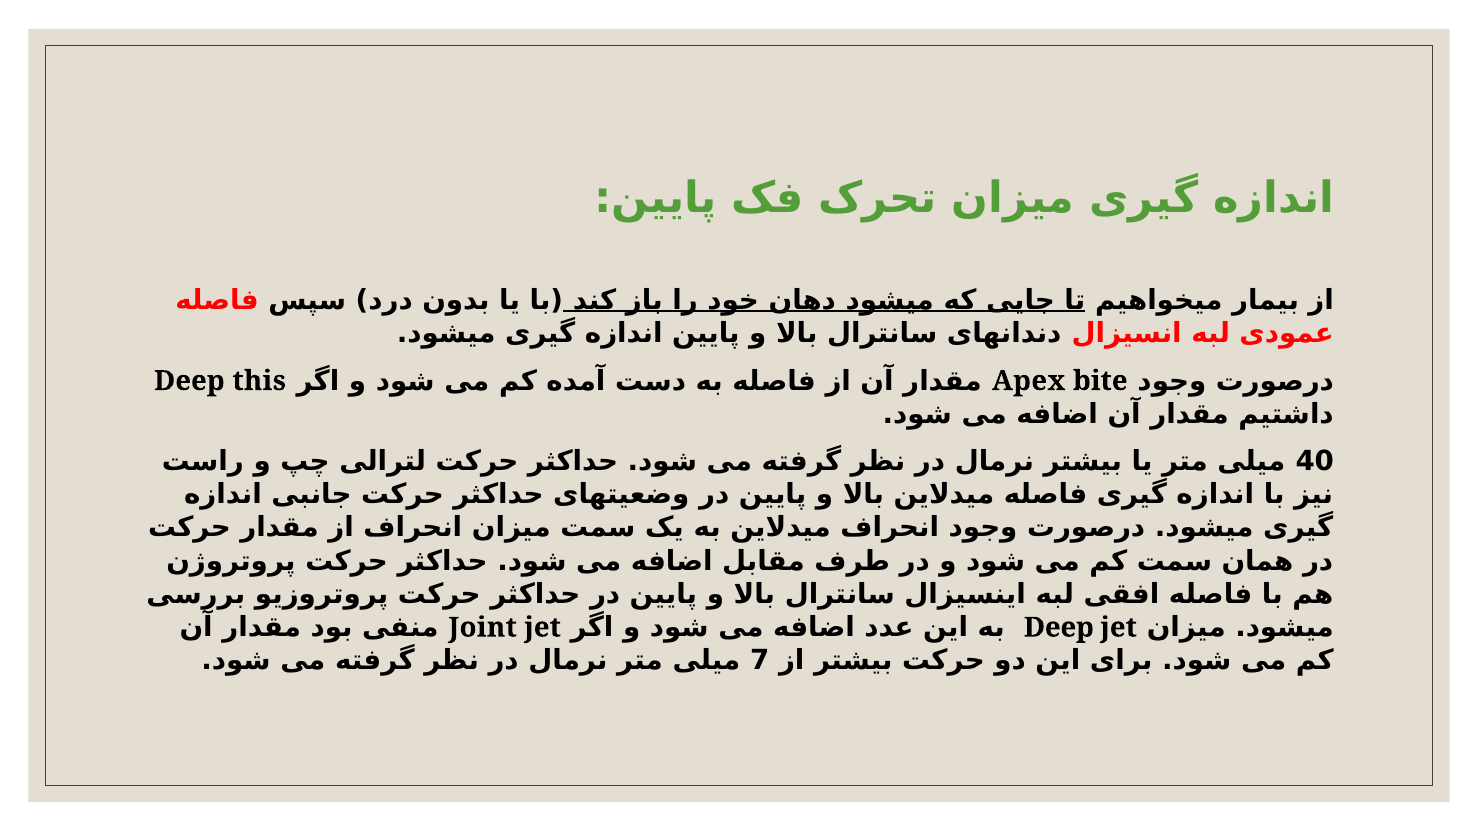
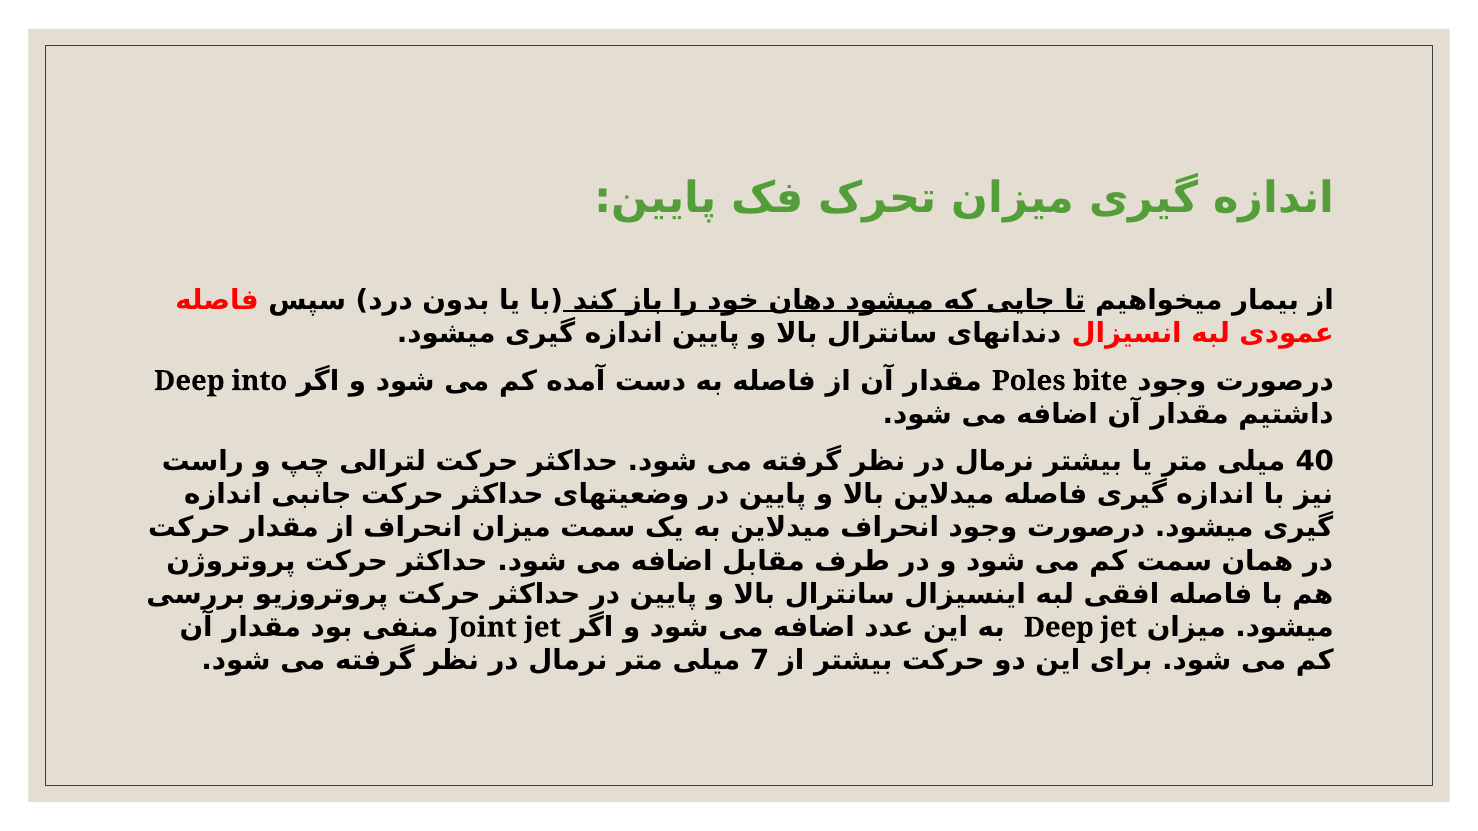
this: this -> into (259, 381)
Apex: Apex -> Poles (1029, 381)
